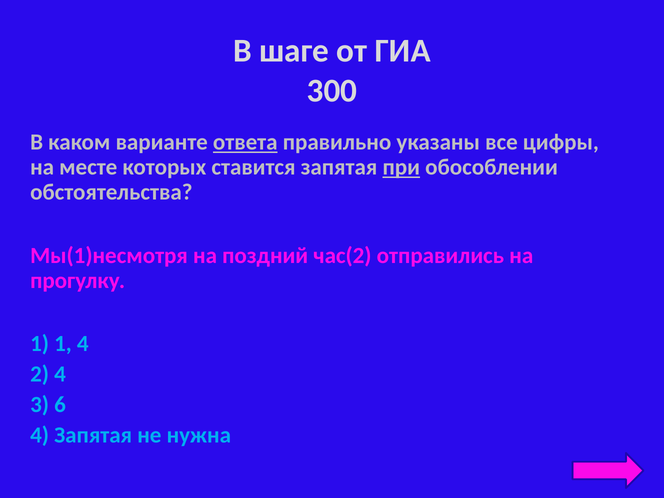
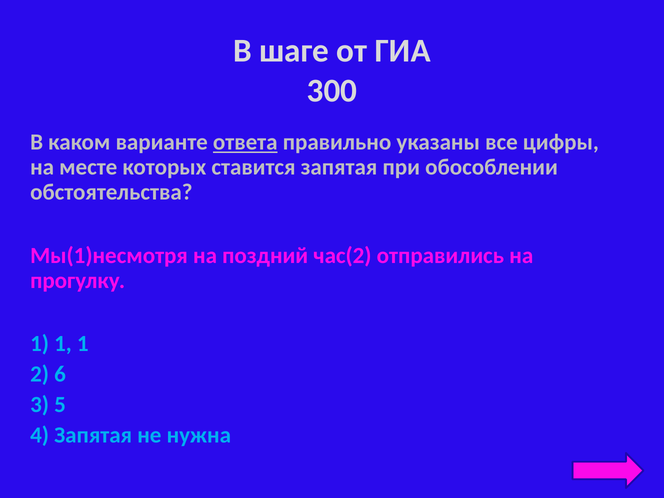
при underline: present -> none (401, 167)
1 1 4: 4 -> 1 (83, 344)
2 4: 4 -> 6 (60, 374)
6: 6 -> 5 (60, 405)
